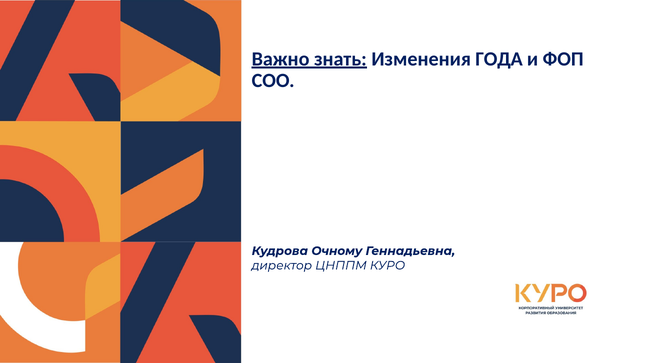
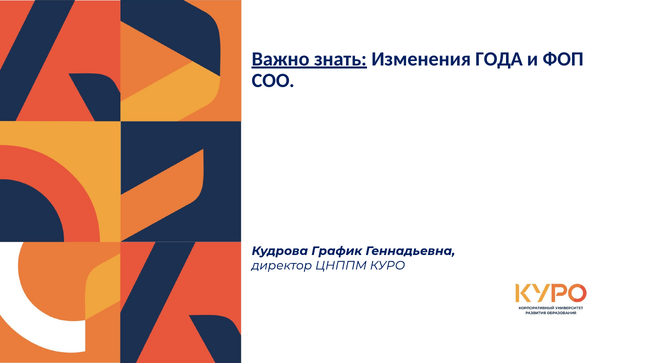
Очному: Очному -> График (337, 251)
